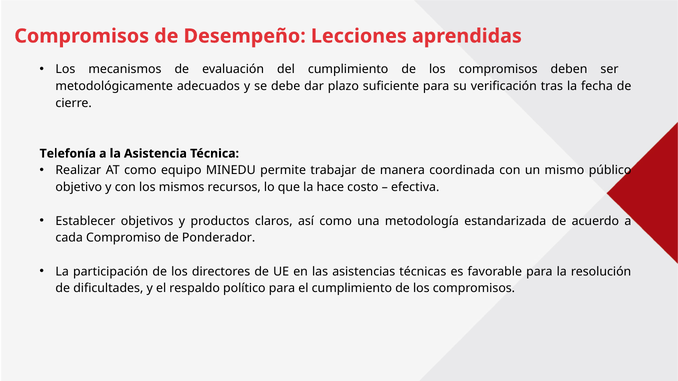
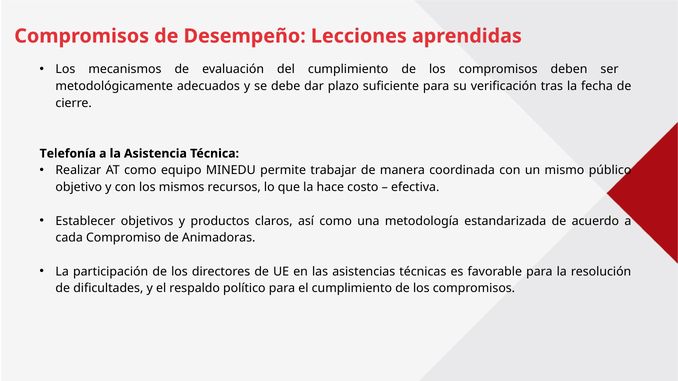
Ponderador: Ponderador -> Animadoras (219, 238)
